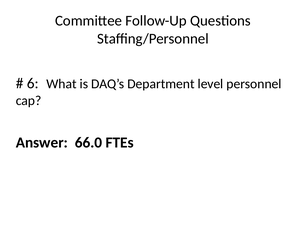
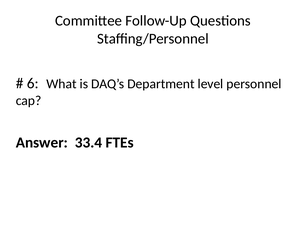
66.0: 66.0 -> 33.4 (88, 142)
